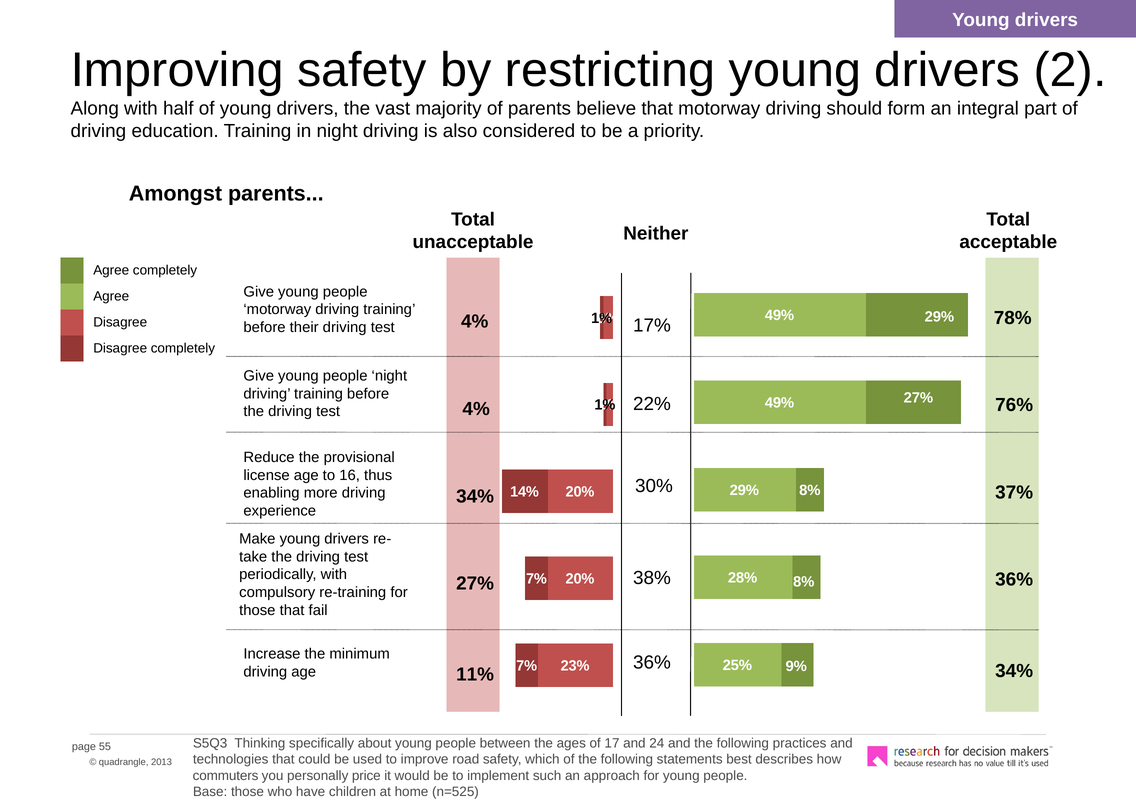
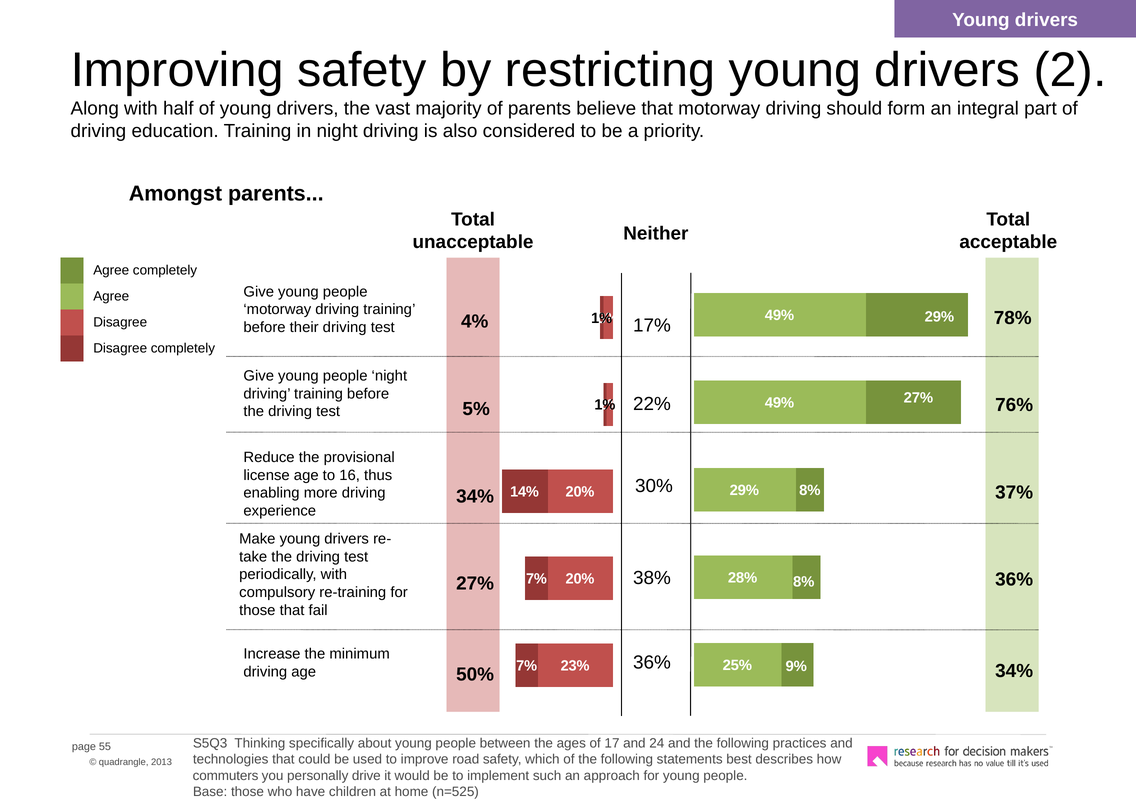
4%: 4% -> 5% (476, 409)
11%: 11% -> 50% (475, 675)
price: price -> drive (366, 775)
